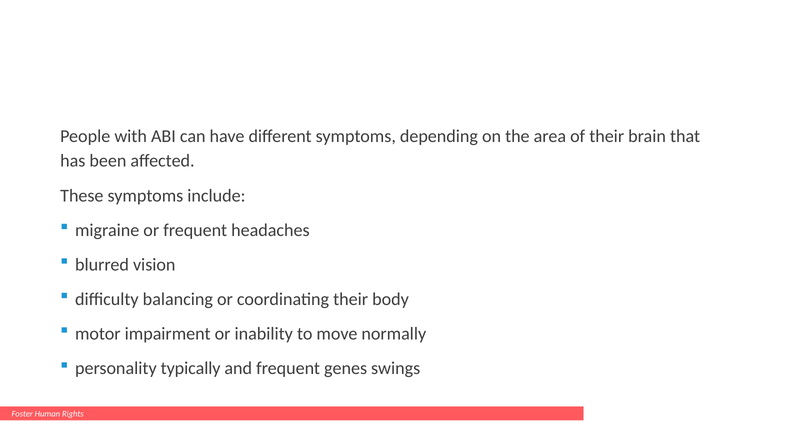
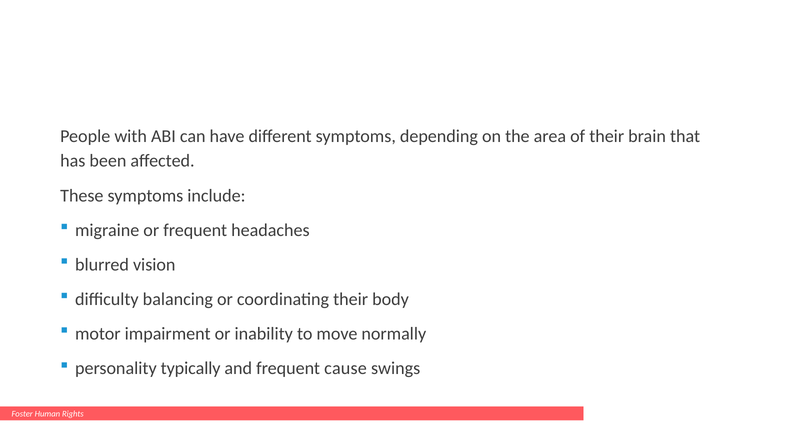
genes: genes -> cause (345, 369)
